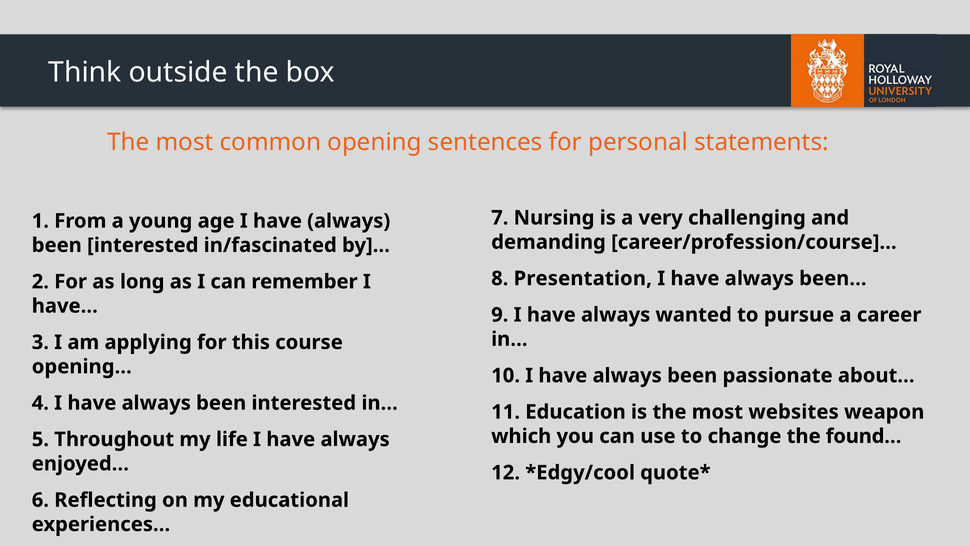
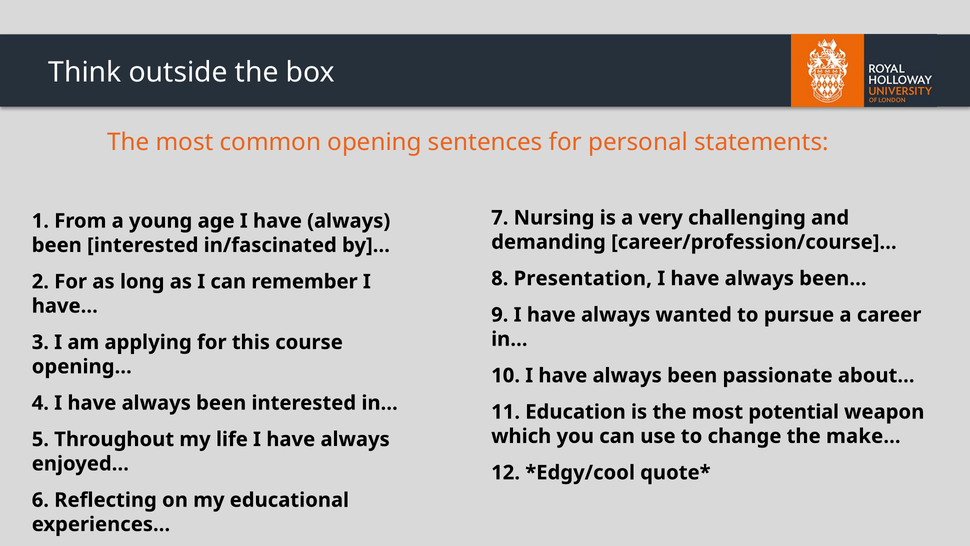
websites: websites -> potential (794, 412)
found…: found… -> make… (863, 436)
